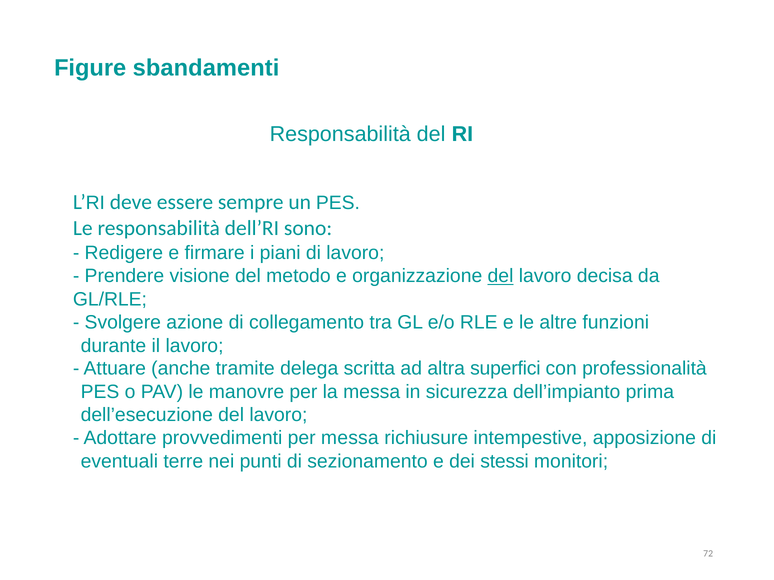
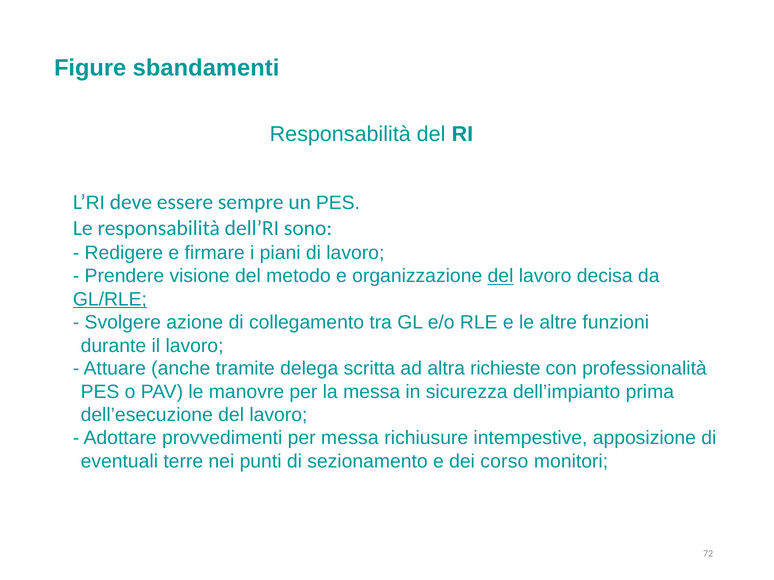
GL/RLE underline: none -> present (110, 299)
superfici: superfici -> richieste (505, 369)
stessi: stessi -> corso (504, 462)
